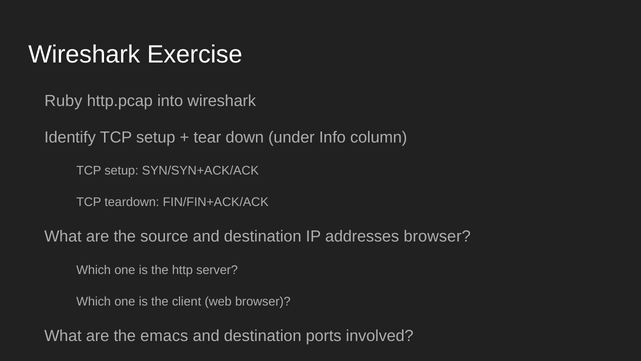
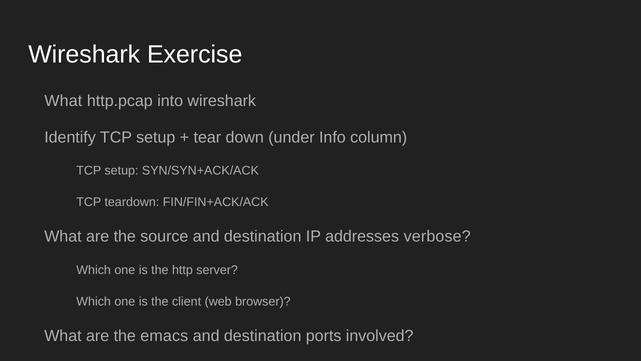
Ruby: Ruby -> What (63, 101)
addresses browser: browser -> verbose (437, 236)
